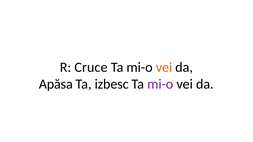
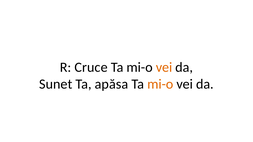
Apăsa: Apăsa -> Sunet (56, 84)
izbesc: izbesc -> apăsa (111, 84)
mi-o colour: purple -> orange (160, 84)
